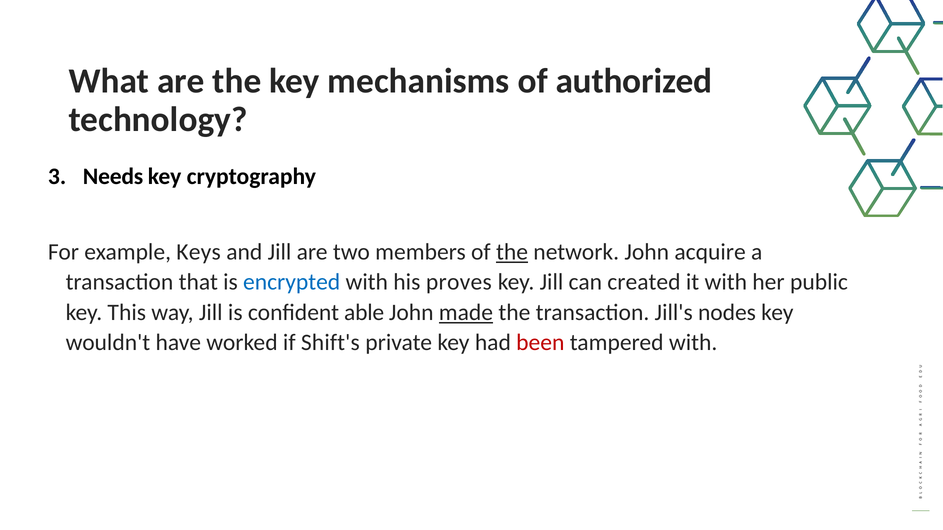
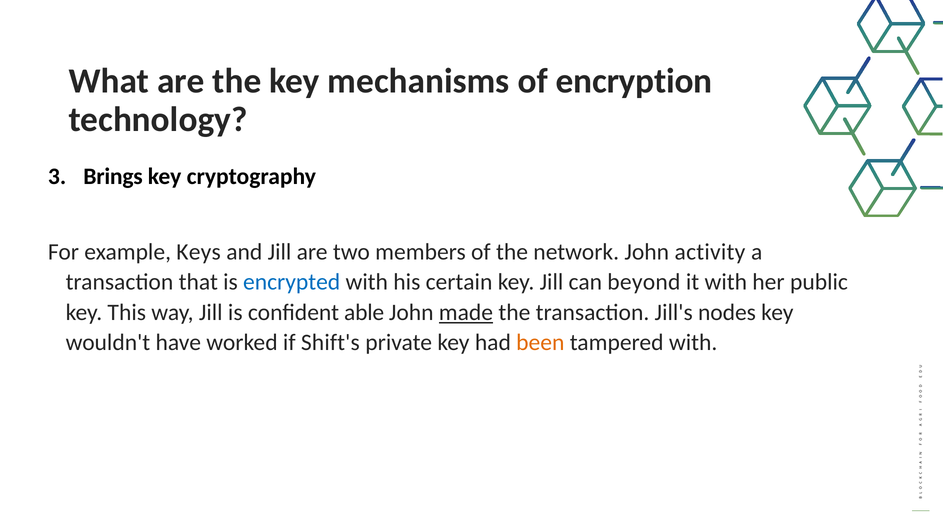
authorized: authorized -> encryption (634, 81)
Needs: Needs -> Brings (113, 177)
the underline: present -> none (512, 252)
acquire: acquire -> activity (710, 252)
proves: proves -> certain (459, 282)
created: created -> beyond (644, 282)
been colour: red -> orange (540, 343)
